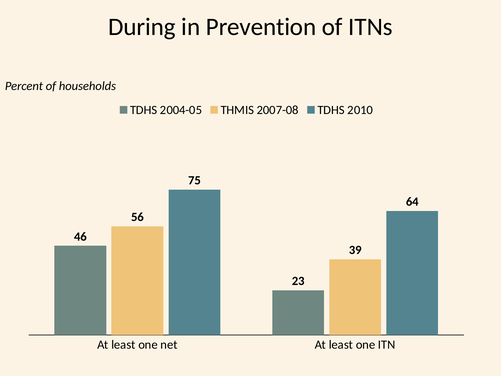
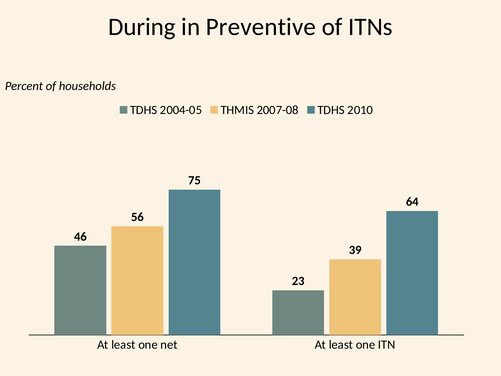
Prevention: Prevention -> Preventive (261, 27)
